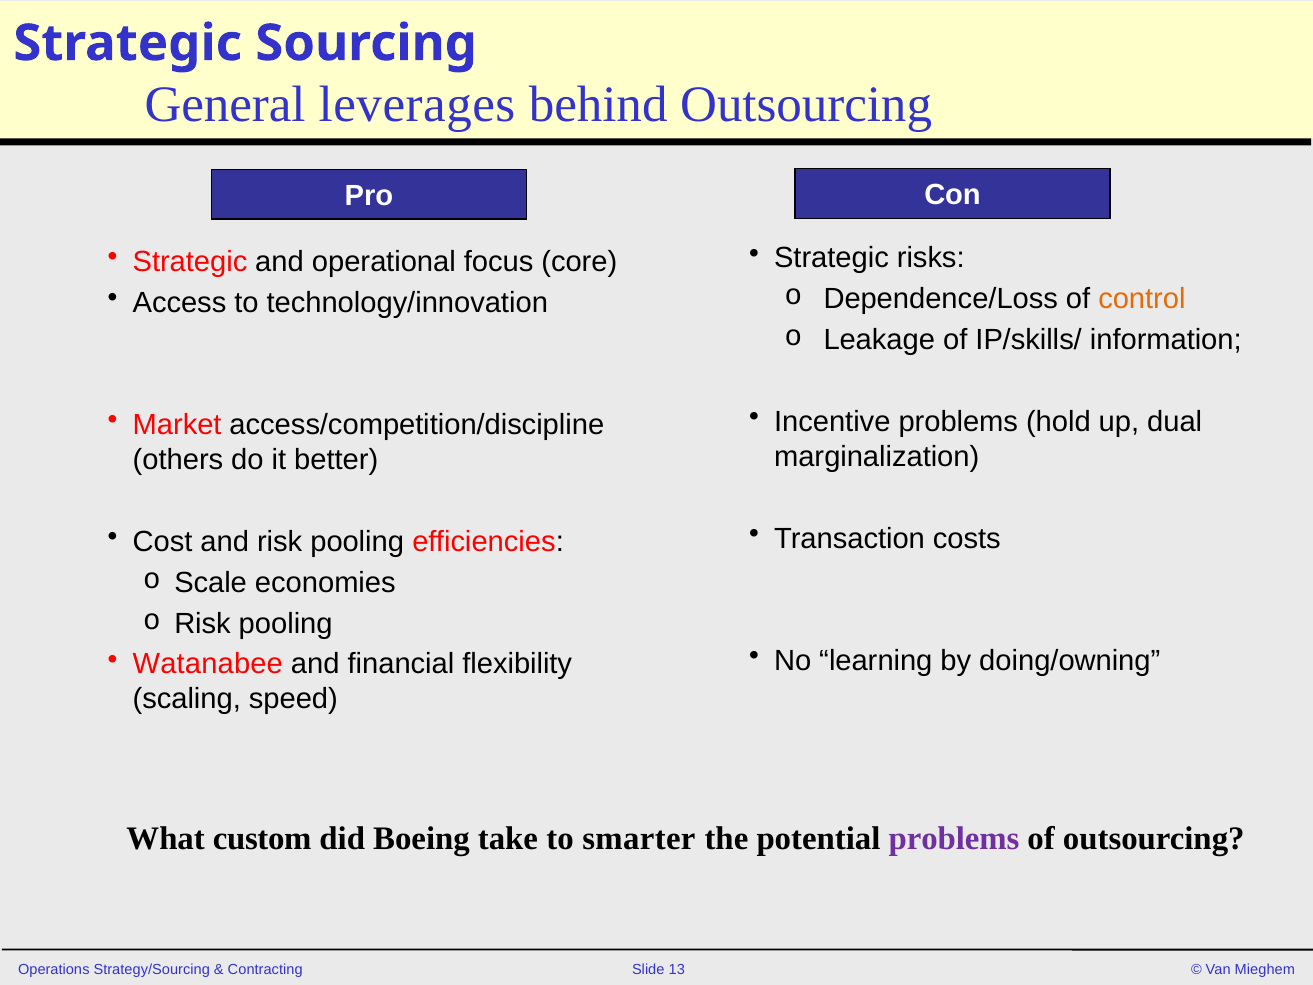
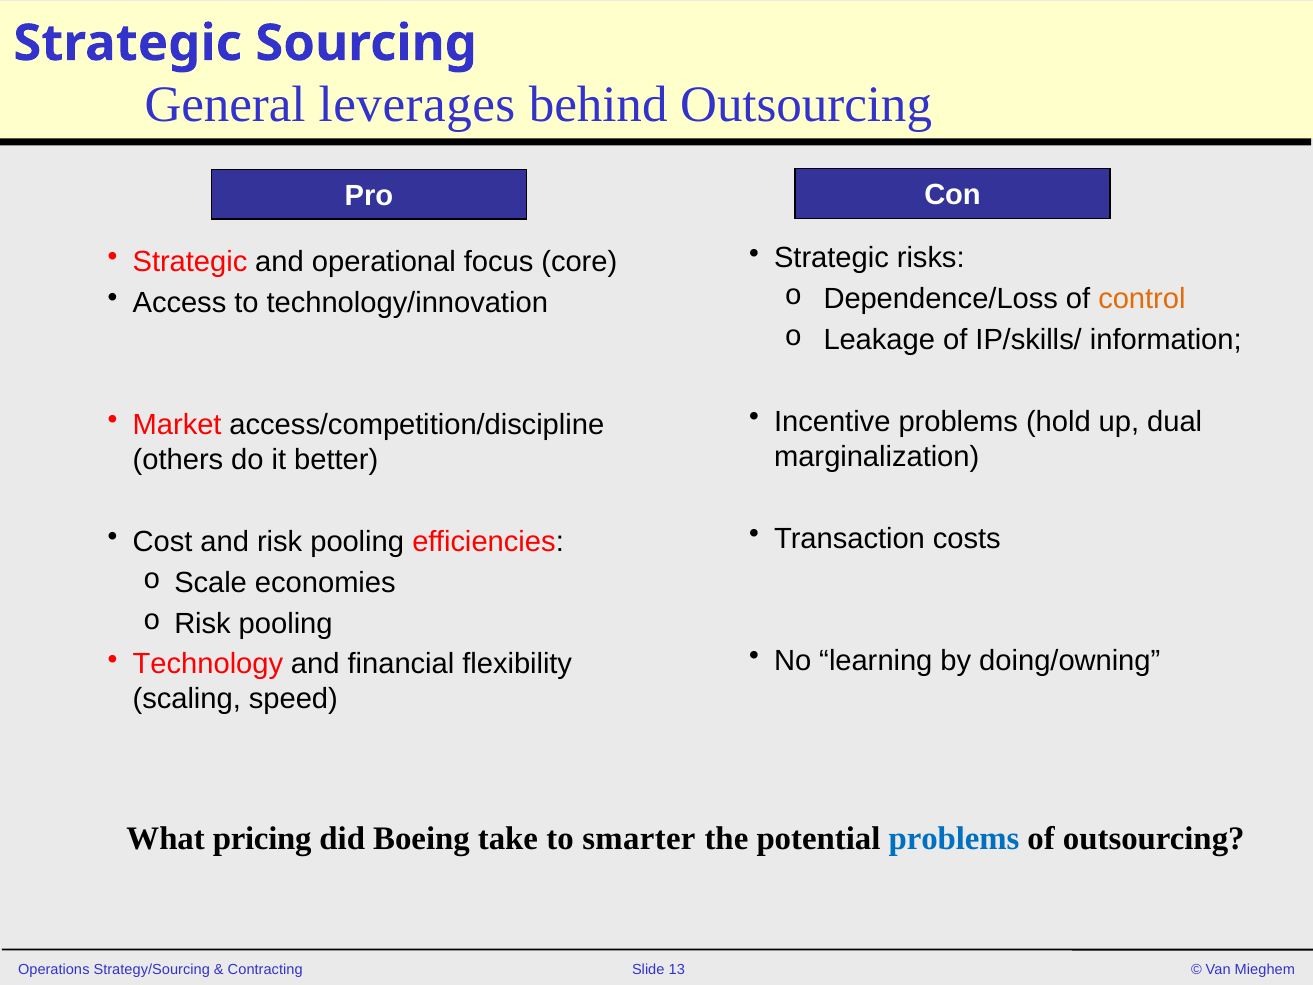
Watanabee: Watanabee -> Technology (208, 664)
custom: custom -> pricing (262, 838)
problems colour: purple -> blue (954, 838)
